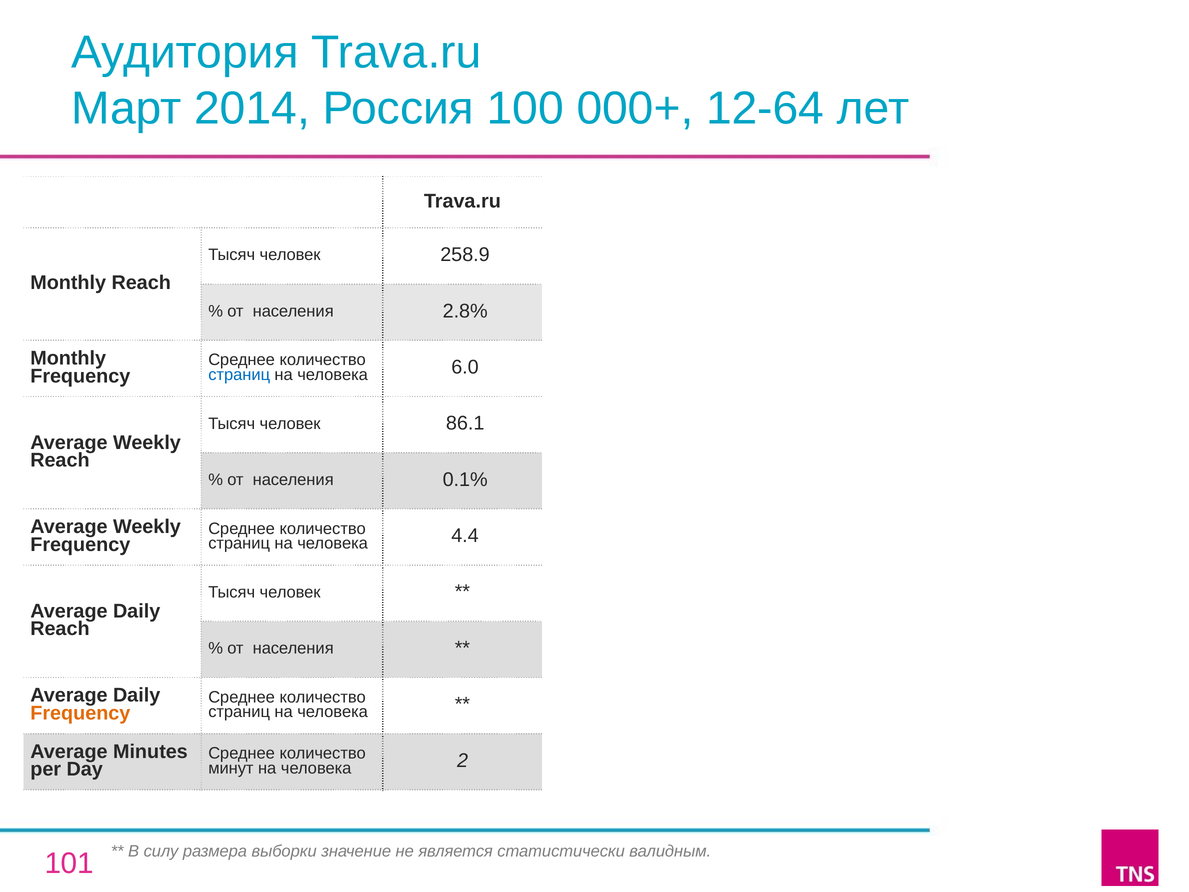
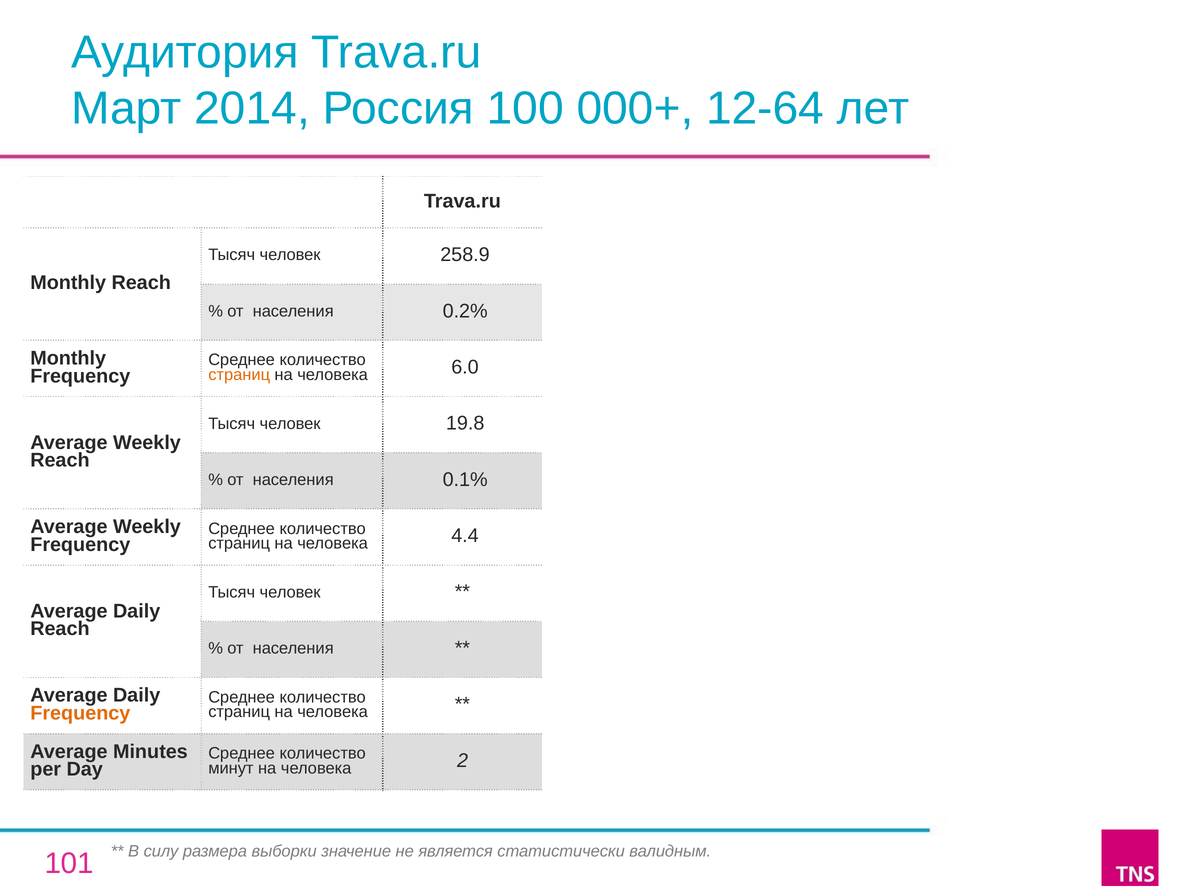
2.8%: 2.8% -> 0.2% (465, 311)
страниц colour: blue -> orange (239, 375)
86.1: 86.1 -> 19.8 (465, 423)
